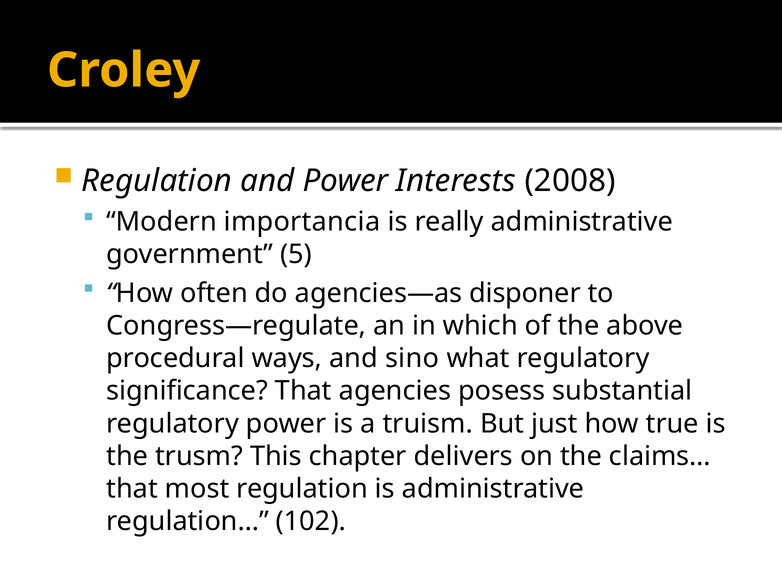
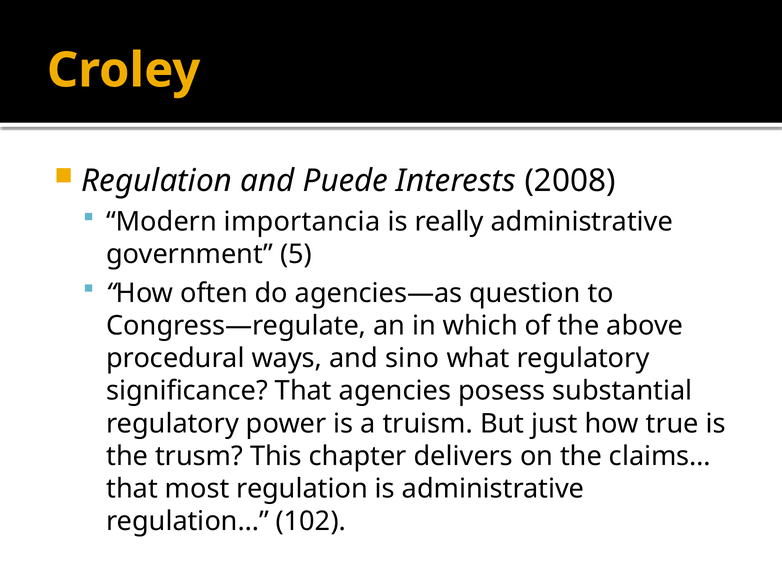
and Power: Power -> Puede (345, 181)
disponer: disponer -> question (525, 293)
